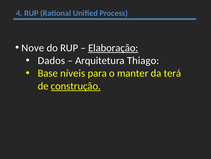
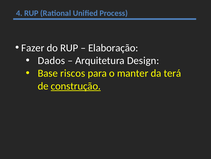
Nove: Nove -> Fazer (33, 48)
Elaboração underline: present -> none (113, 48)
Thiago: Thiago -> Design (143, 60)
níveis: níveis -> riscos (73, 73)
